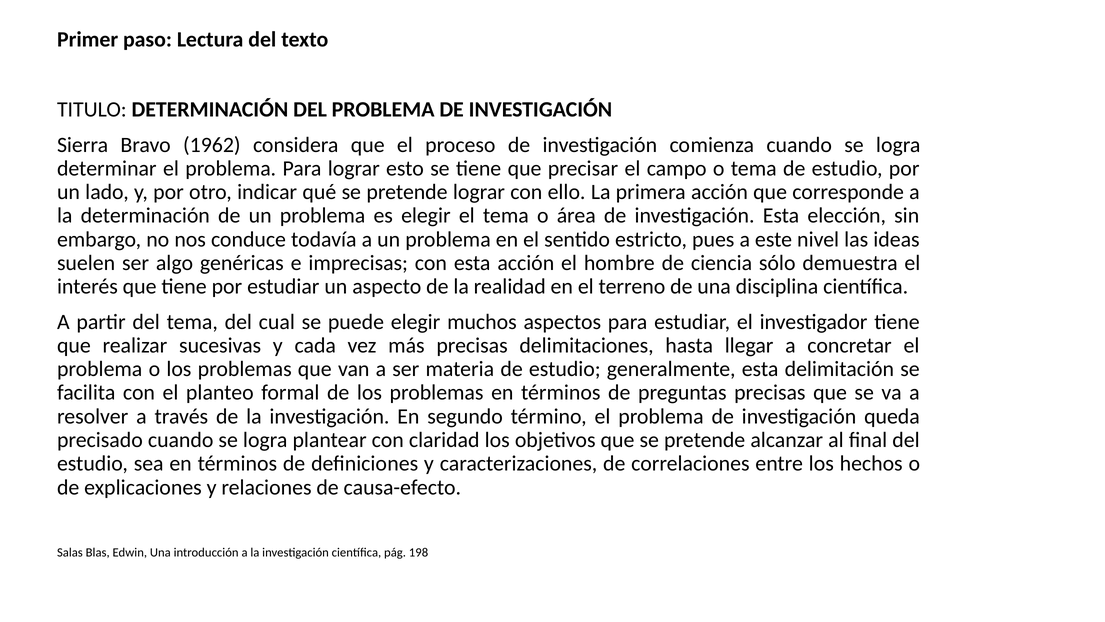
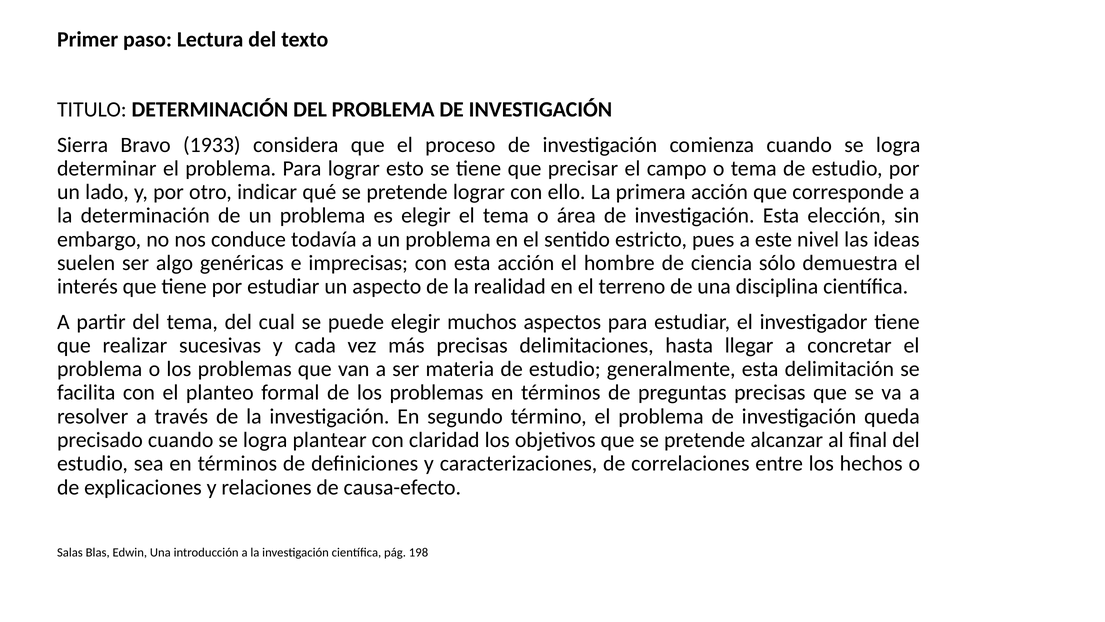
1962: 1962 -> 1933 (212, 145)
